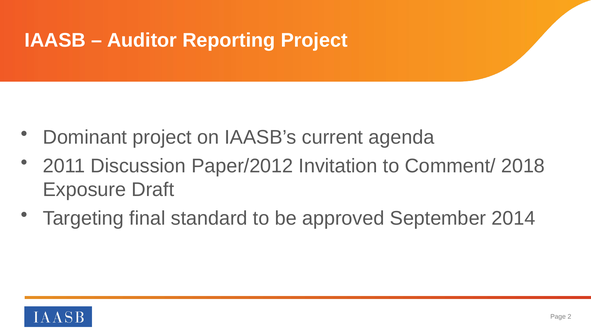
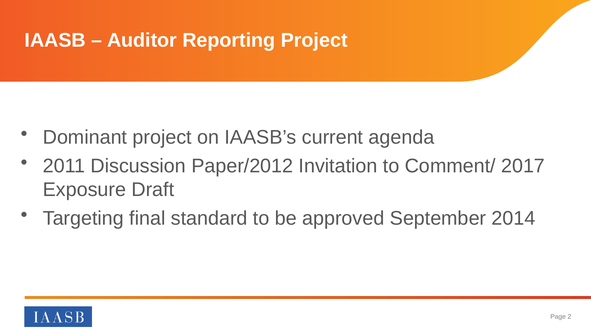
2018: 2018 -> 2017 (523, 166)
